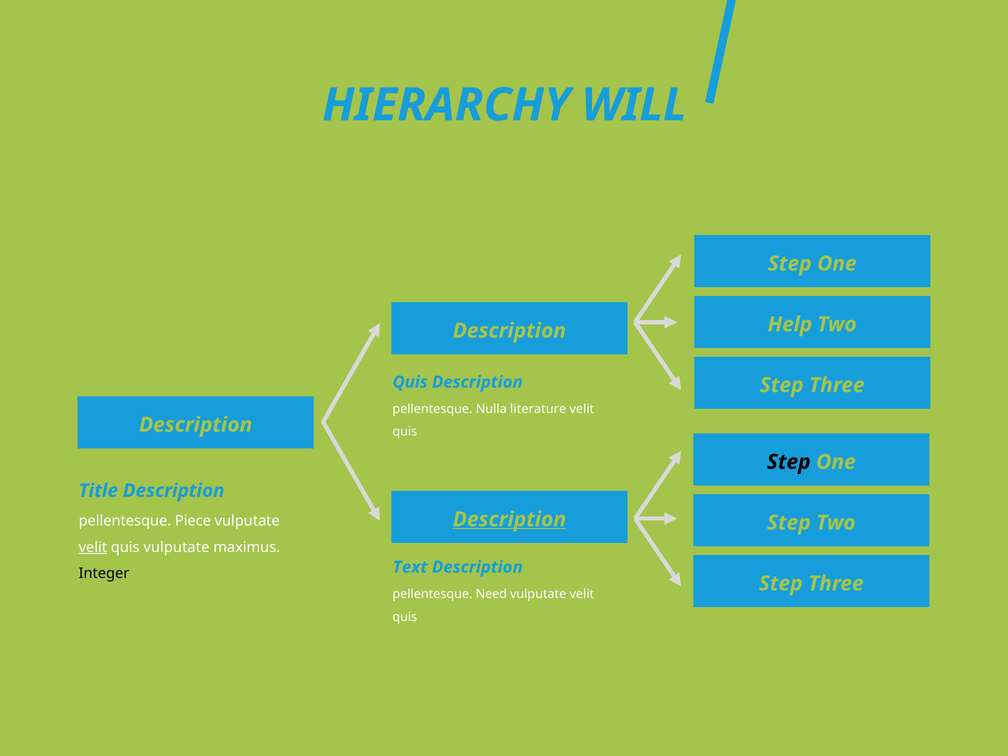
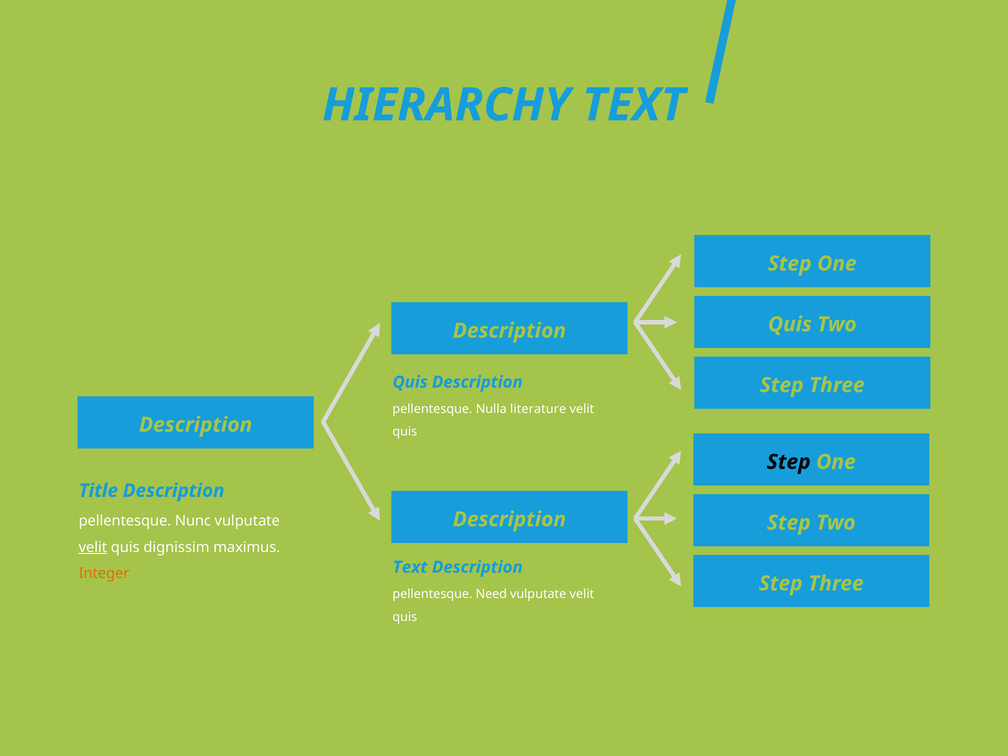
HIERARCHY WILL: WILL -> TEXT (634, 105)
Help: Help -> Quis (790, 324)
Description underline: present -> none (509, 519)
Piece: Piece -> Nunc (193, 521)
quis vulputate: vulputate -> dignissim (176, 547)
Integer colour: black -> orange (104, 574)
